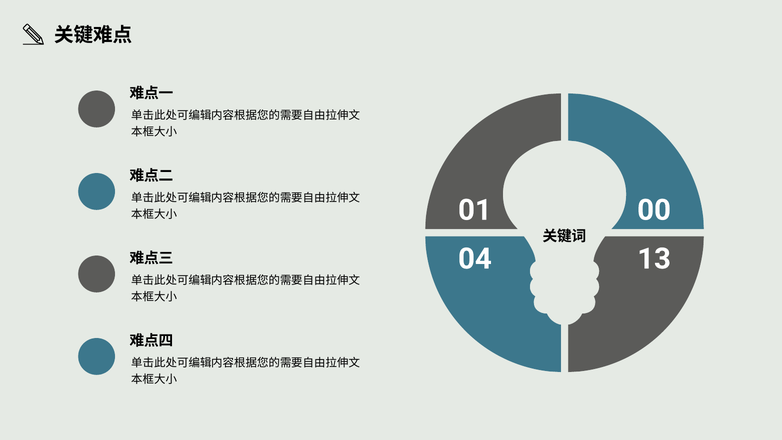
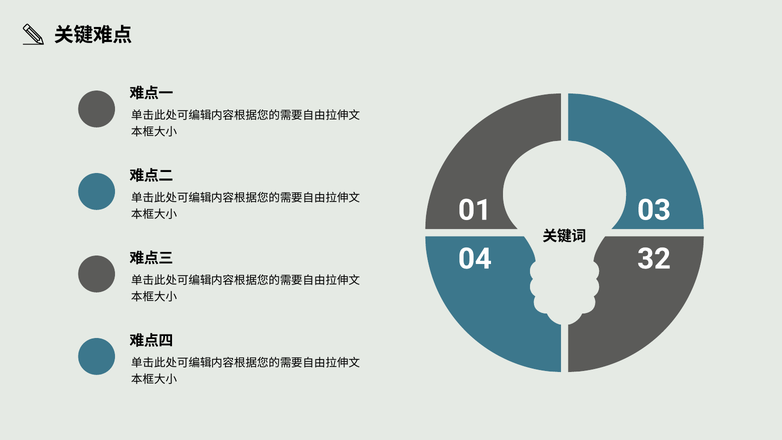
00: 00 -> 03 (654, 210)
13: 13 -> 32 (654, 259)
